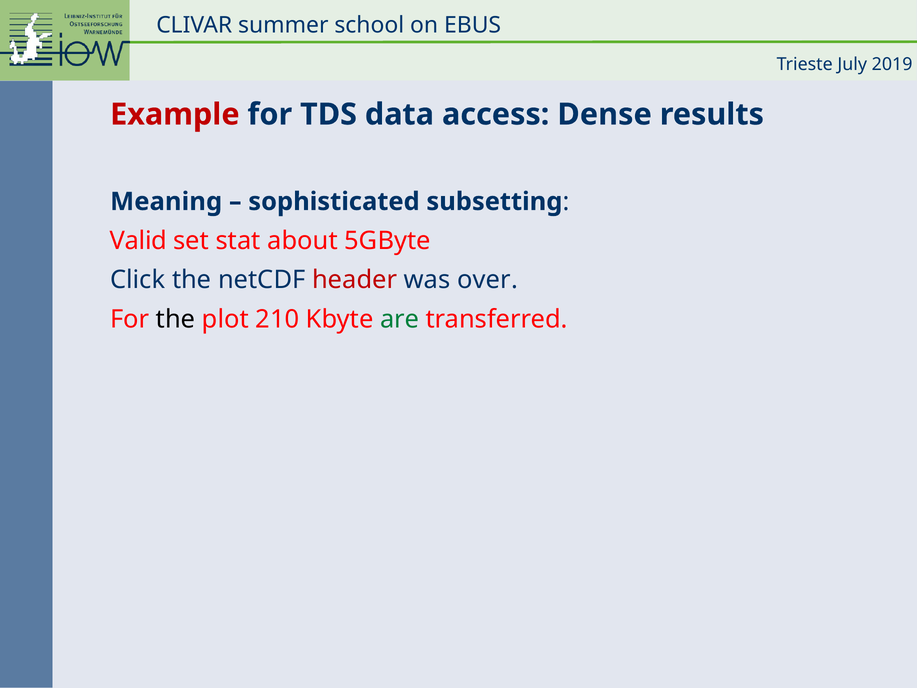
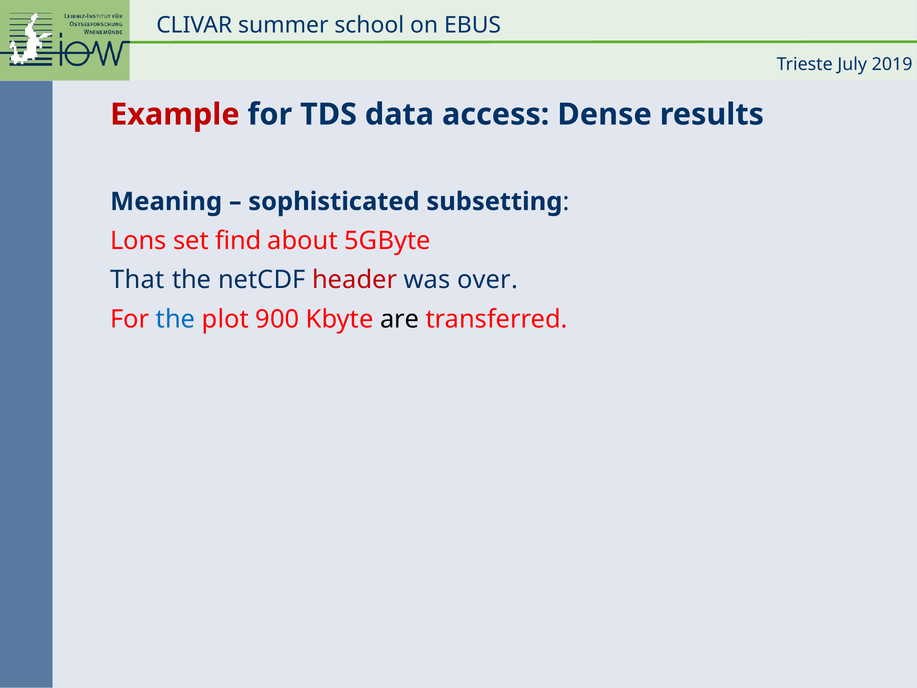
Valid: Valid -> Lons (138, 241)
stat: stat -> find (238, 241)
Click: Click -> That (138, 280)
the colour: black -> blue (176, 319)
210: 210 -> 900 (277, 319)
are colour: green -> black (400, 319)
